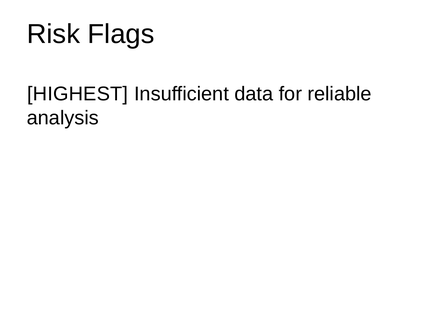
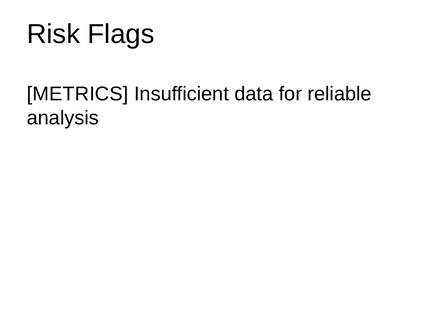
HIGHEST: HIGHEST -> METRICS (78, 94)
